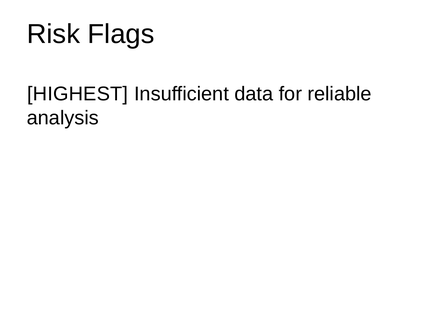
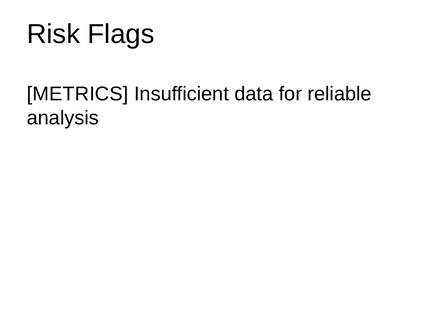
HIGHEST: HIGHEST -> METRICS (78, 94)
